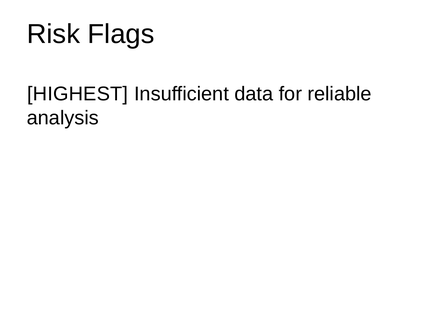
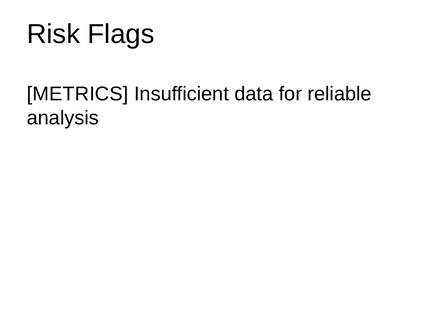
HIGHEST: HIGHEST -> METRICS (78, 94)
